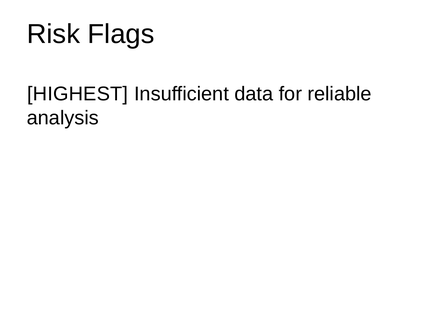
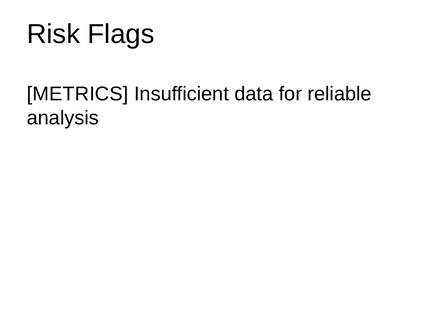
HIGHEST: HIGHEST -> METRICS (78, 94)
